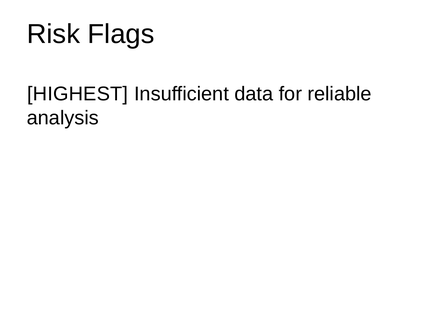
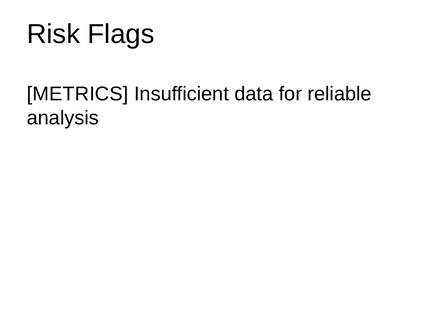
HIGHEST: HIGHEST -> METRICS (78, 94)
